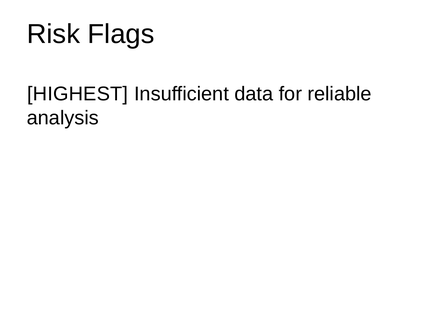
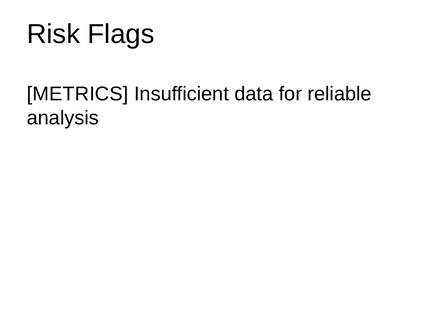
HIGHEST: HIGHEST -> METRICS (78, 94)
